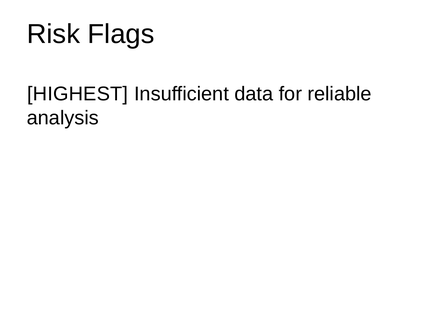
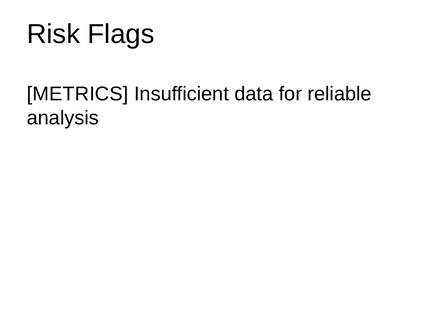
HIGHEST: HIGHEST -> METRICS (78, 94)
